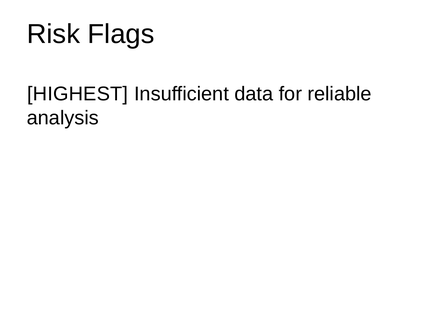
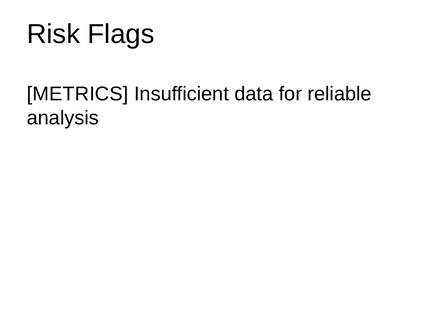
HIGHEST: HIGHEST -> METRICS (78, 94)
